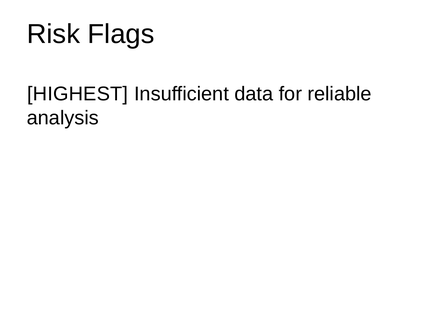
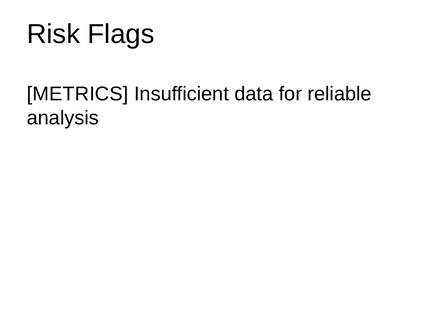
HIGHEST: HIGHEST -> METRICS (78, 94)
